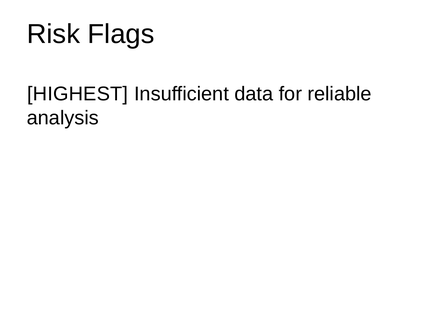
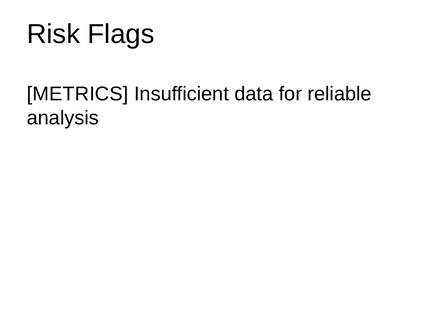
HIGHEST: HIGHEST -> METRICS (78, 94)
